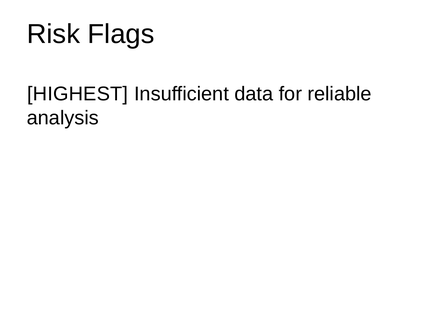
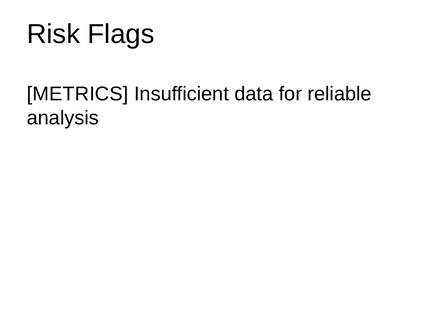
HIGHEST: HIGHEST -> METRICS (78, 94)
